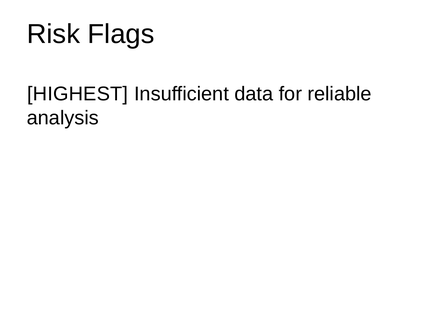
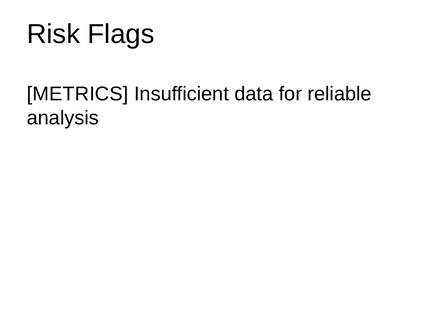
HIGHEST: HIGHEST -> METRICS (78, 94)
